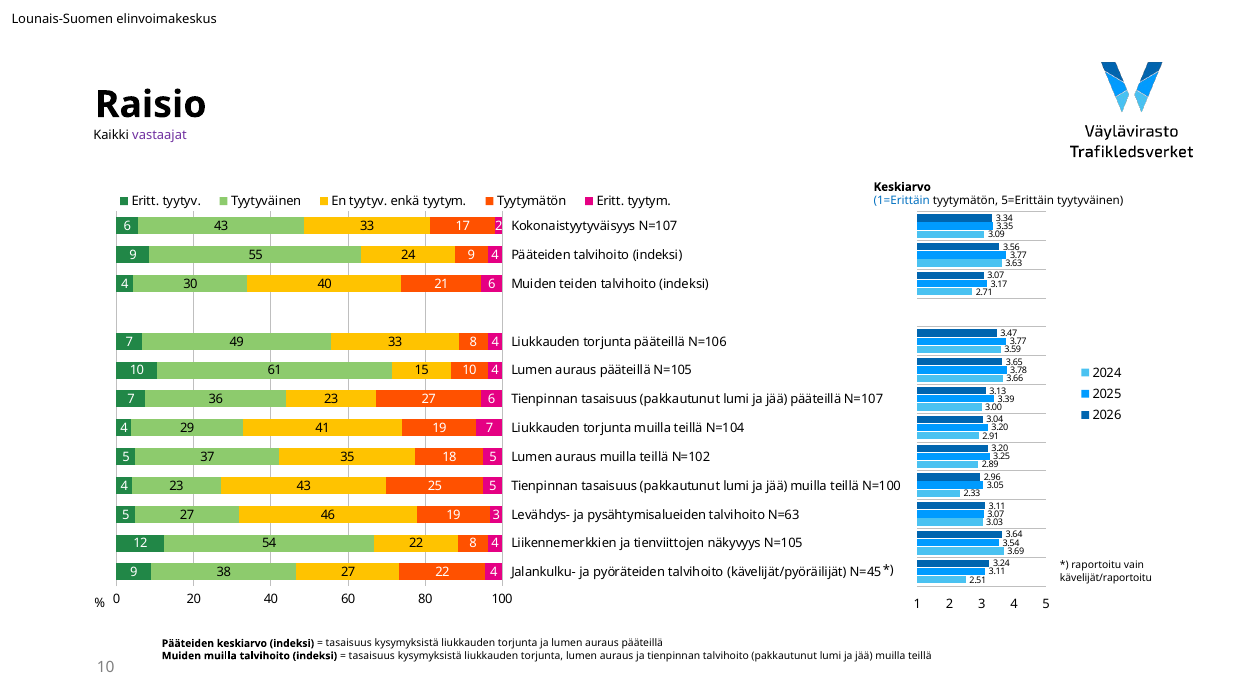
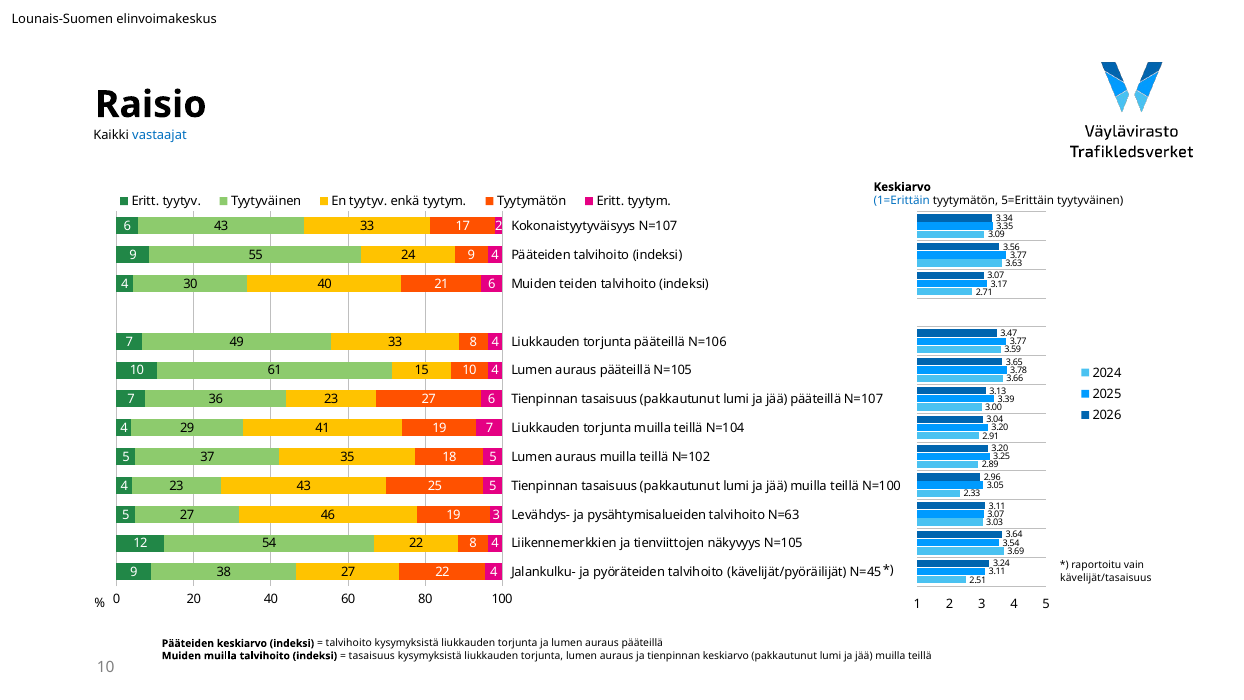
vastaajat colour: purple -> blue (159, 135)
kävelijät/raportoitu: kävelijät/raportoitu -> kävelijät/tasaisuus (1106, 578)
tasaisuus: tasaisuus -> talvihoito (349, 643)
tienpinnan talvihoito: talvihoito -> keskiarvo (726, 656)
